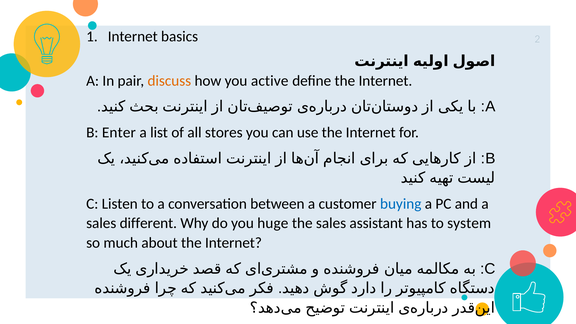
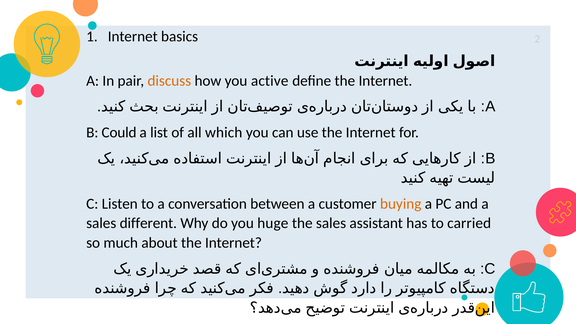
Enter: Enter -> Could (119, 133)
stores: stores -> which (224, 133)
buying colour: blue -> orange (401, 204)
system: system -> carried (469, 223)
